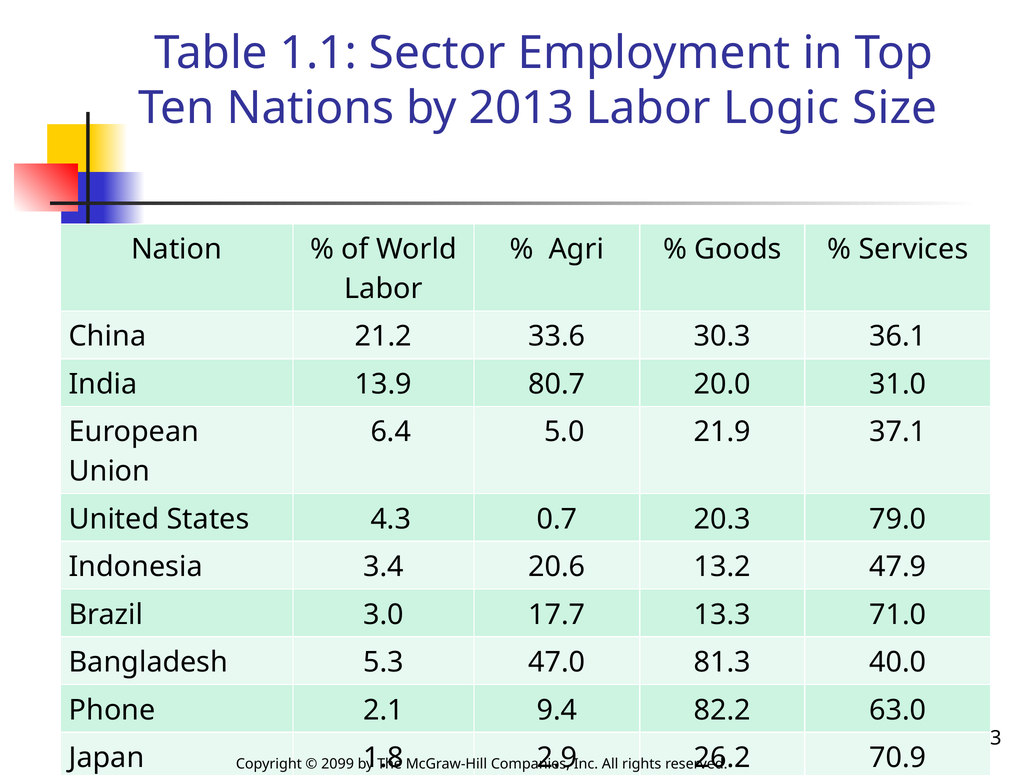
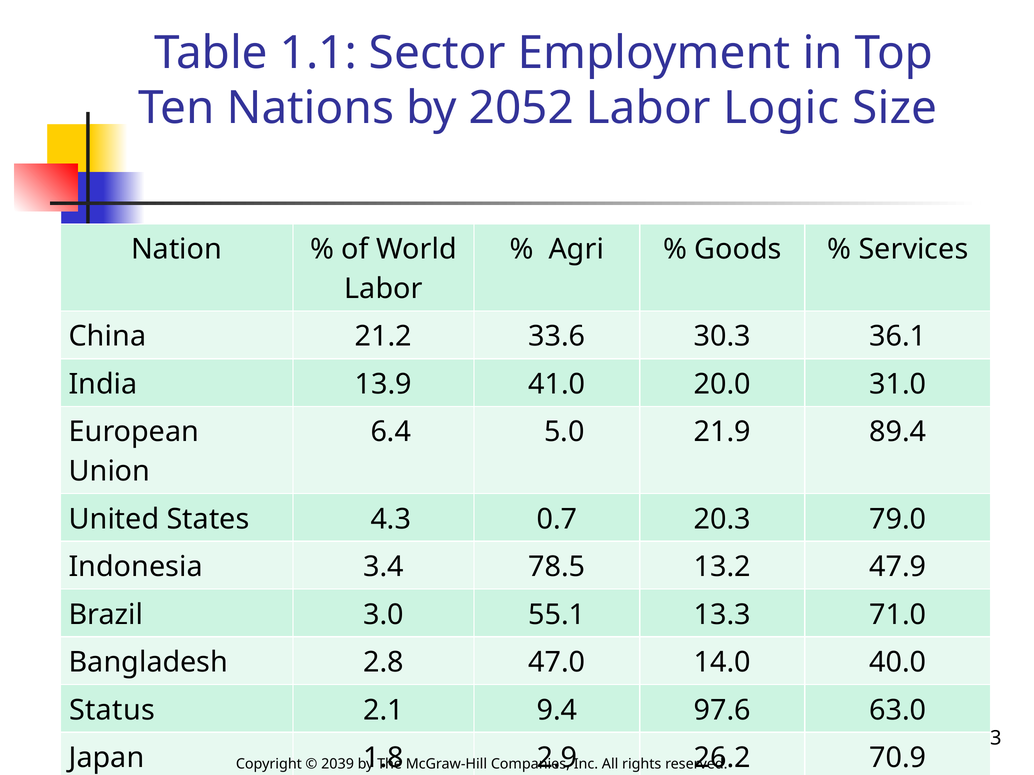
2013: 2013 -> 2052 (521, 108)
80.7: 80.7 -> 41.0 (557, 384)
37.1: 37.1 -> 89.4 (898, 432)
20.6: 20.6 -> 78.5 (557, 567)
17.7: 17.7 -> 55.1 (557, 615)
5.3: 5.3 -> 2.8 (383, 663)
81.3: 81.3 -> 14.0 (722, 663)
Phone: Phone -> Status (112, 711)
82.2: 82.2 -> 97.6 (722, 711)
2099: 2099 -> 2039 (338, 764)
